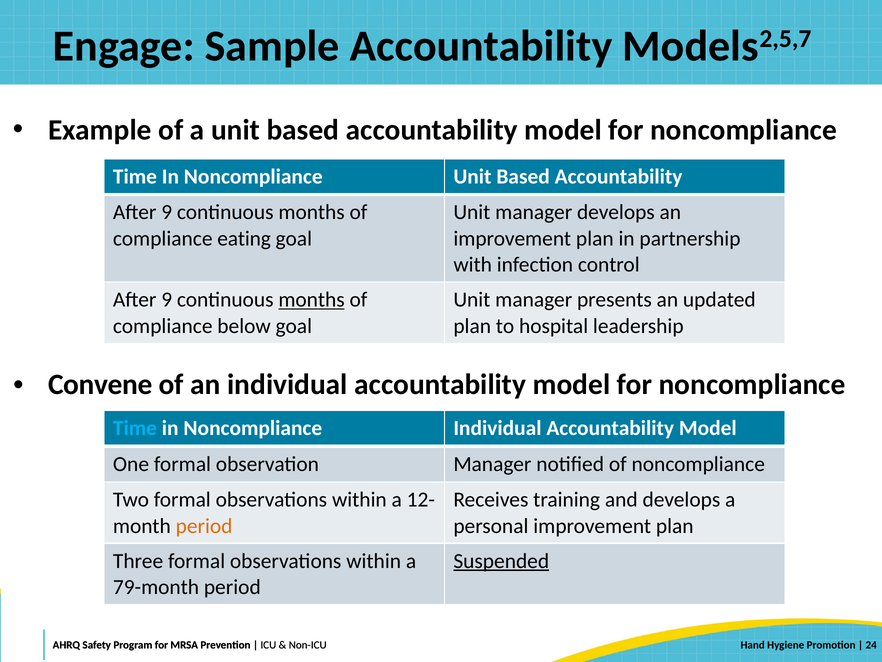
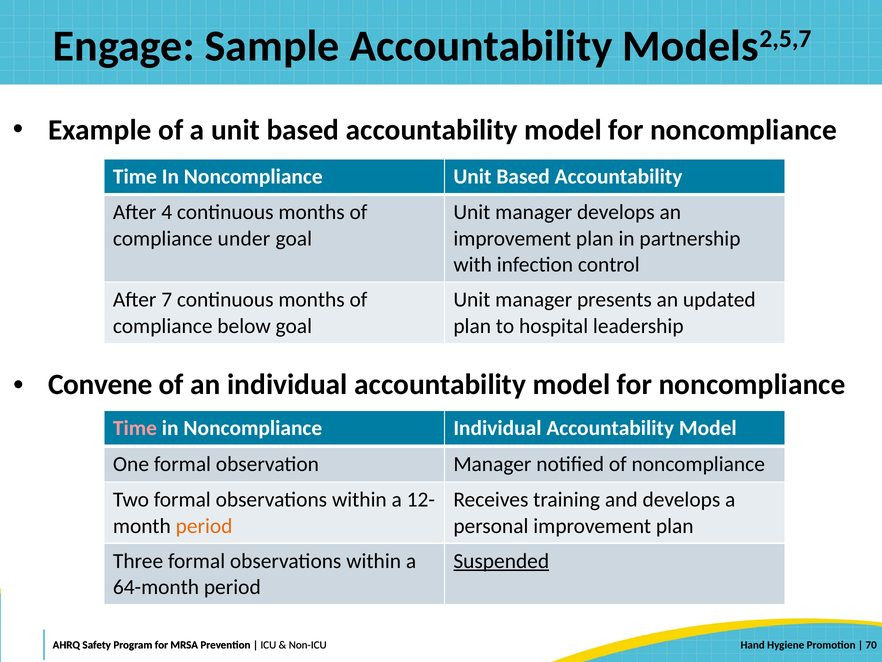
9: 9 -> 4 (167, 212)
eating: eating -> under (244, 238)
9: 9 -> 7 (167, 300)
months underline: present -> none (312, 300)
Time colour: light blue -> pink (135, 428)
79-month: 79-month -> 64-month (156, 587)
24: 24 -> 70 (871, 645)
